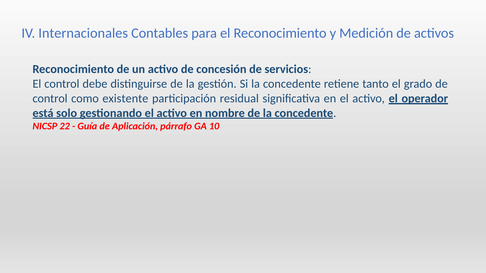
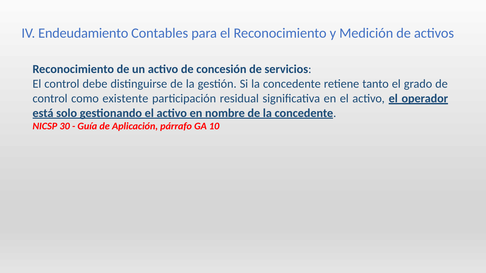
Internacionales: Internacionales -> Endeudamiento (83, 33)
22: 22 -> 30 (65, 126)
